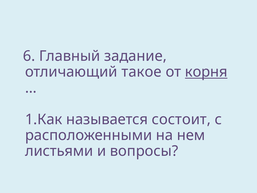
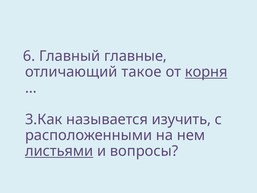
задание: задание -> главные (135, 56)
1.Как: 1.Как -> 3.Как (44, 119)
состоит: состоит -> изучить (181, 119)
листьями underline: none -> present (59, 151)
